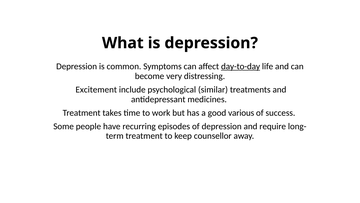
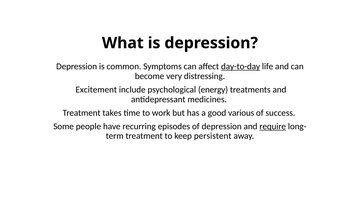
similar: similar -> energy (213, 89)
require underline: none -> present (273, 126)
counsellor: counsellor -> persistent (213, 136)
